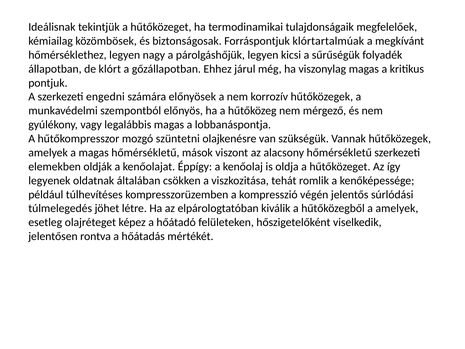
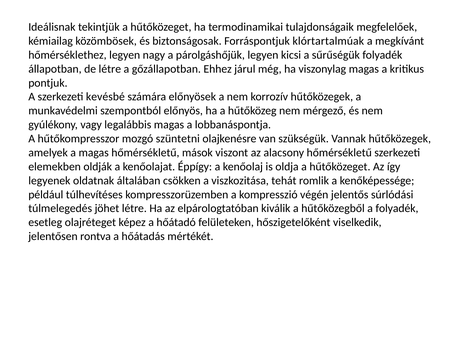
de klórt: klórt -> létre (110, 69)
engedni: engedni -> kevésbé (105, 97)
a amelyek: amelyek -> folyadék (397, 208)
